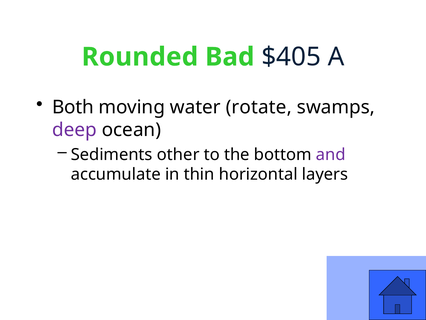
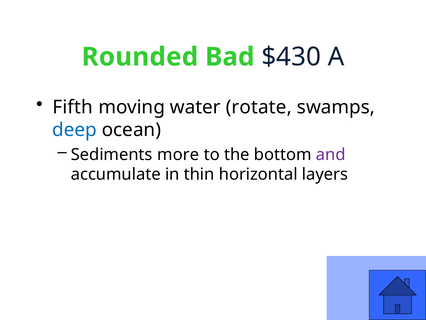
$405: $405 -> $430 (291, 57)
Both: Both -> Fifth (73, 107)
deep colour: purple -> blue (75, 130)
other: other -> more (178, 154)
